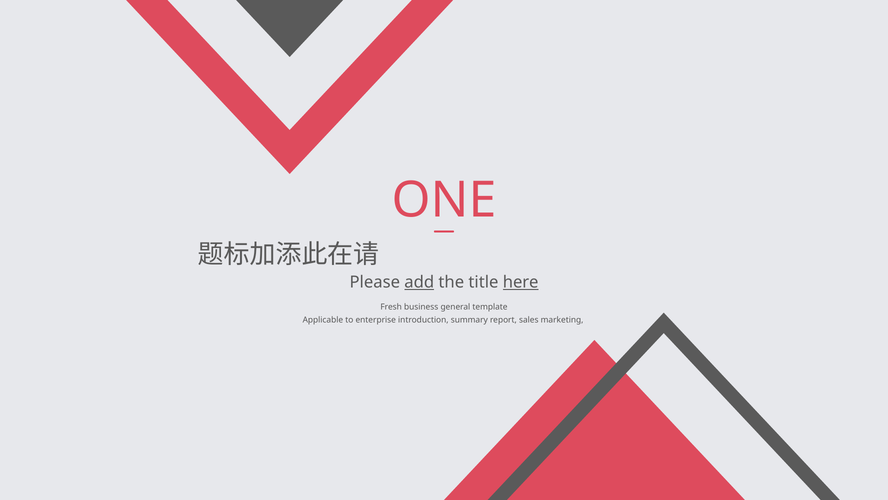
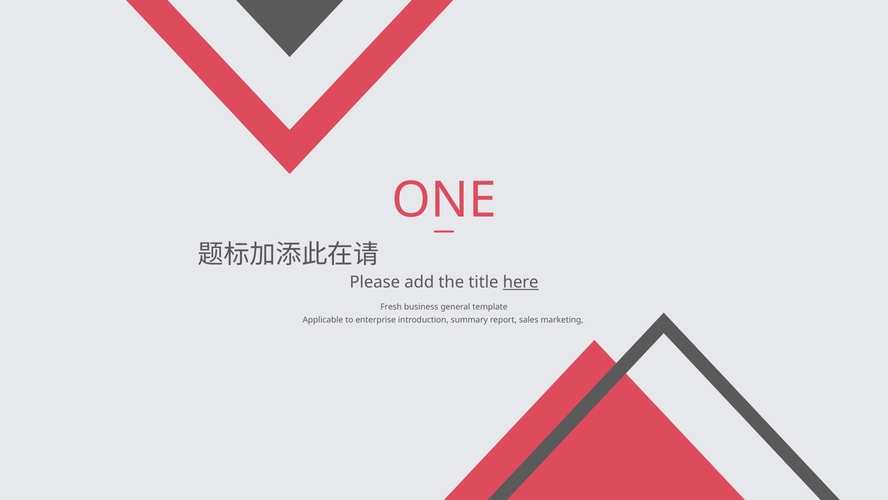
add underline: present -> none (419, 282)
